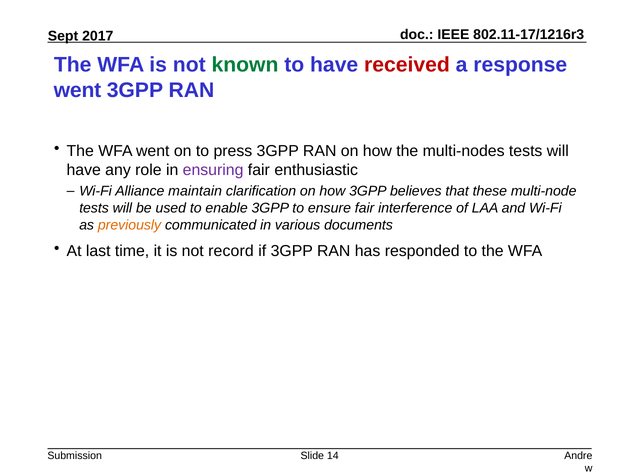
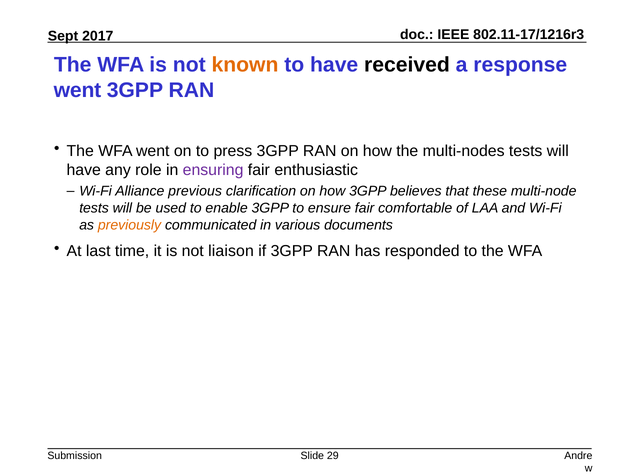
known colour: green -> orange (245, 65)
received colour: red -> black (407, 65)
maintain: maintain -> previous (195, 192)
interference: interference -> comfortable (415, 208)
record: record -> liaison (231, 251)
14: 14 -> 29 (333, 456)
